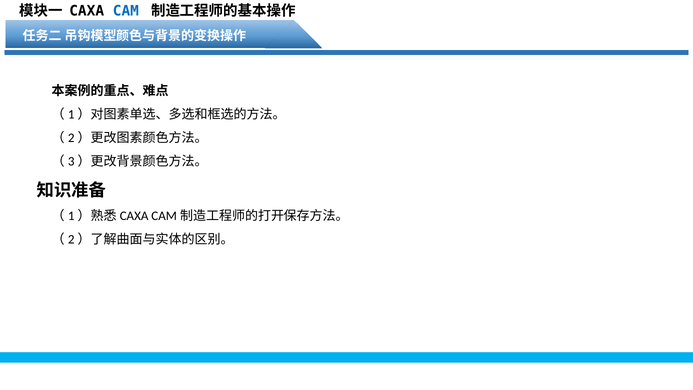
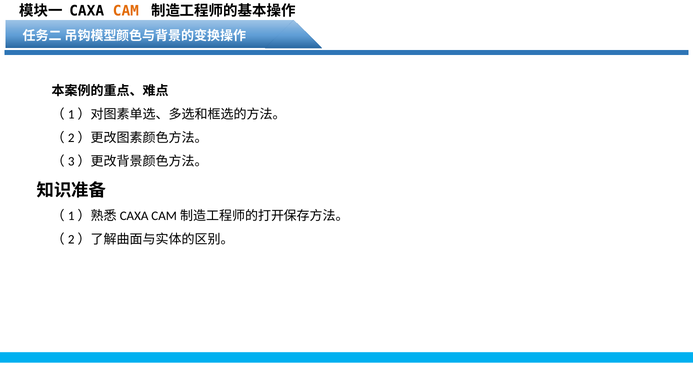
CAM colour: blue -> orange (126, 11)
